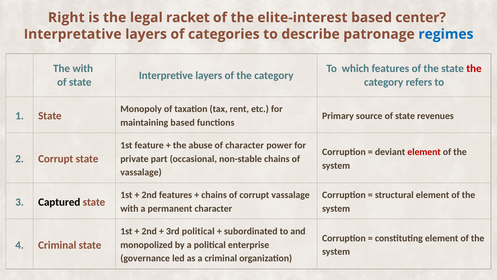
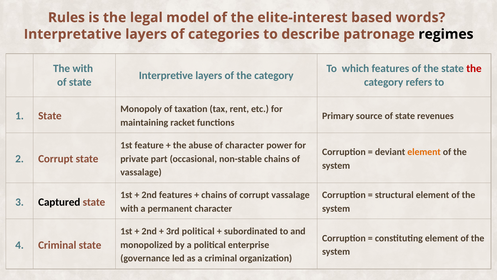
Right: Right -> Rules (66, 18)
racket: racket -> model (188, 18)
center: center -> words (420, 18)
regimes colour: blue -> black (446, 34)
maintaining based: based -> racket (183, 122)
element colour: red -> orange (424, 152)
